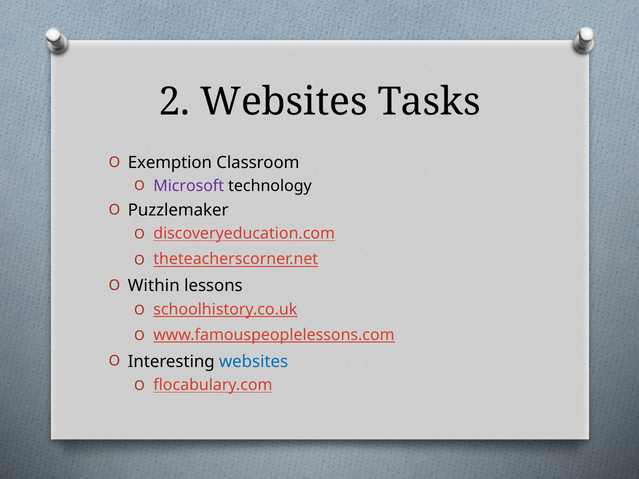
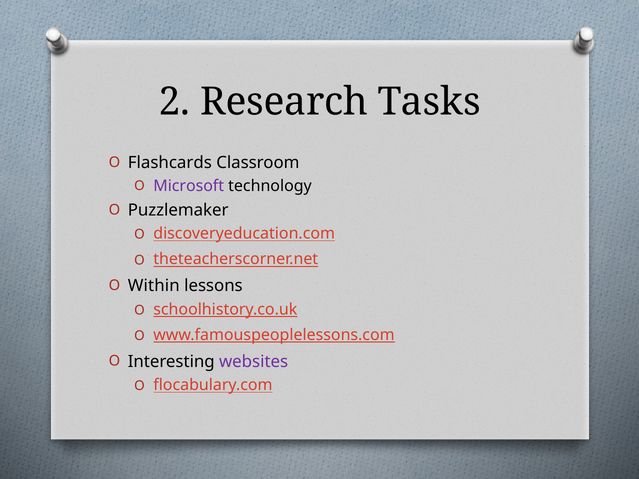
2 Websites: Websites -> Research (284, 102)
Exemption: Exemption -> Flashcards (170, 163)
websites colour: blue -> purple (254, 362)
